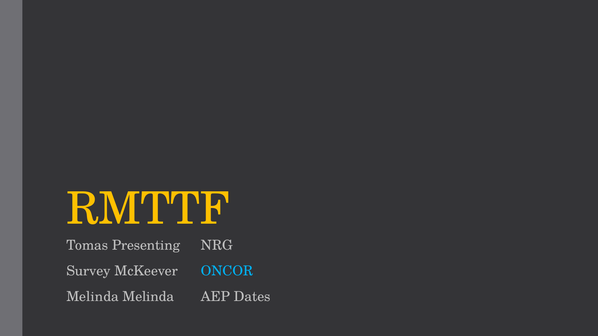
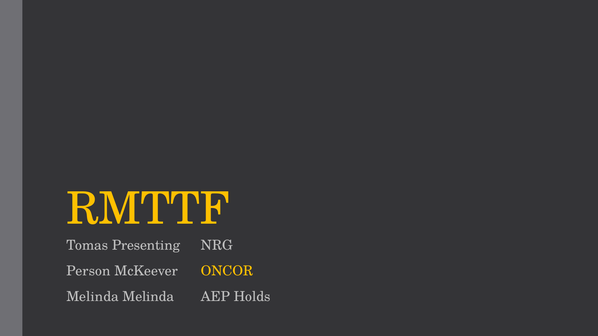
Survey: Survey -> Person (88, 271)
ONCOR colour: light blue -> yellow (227, 271)
Dates: Dates -> Holds (252, 297)
